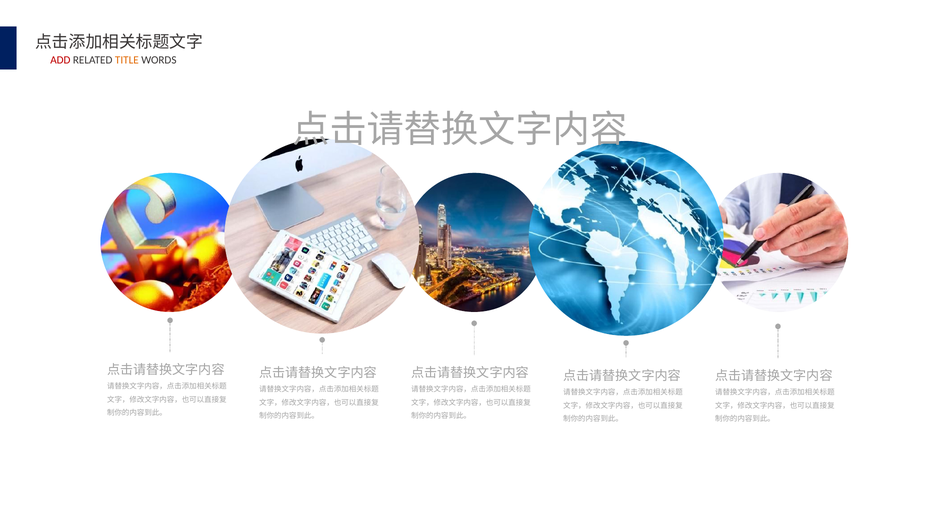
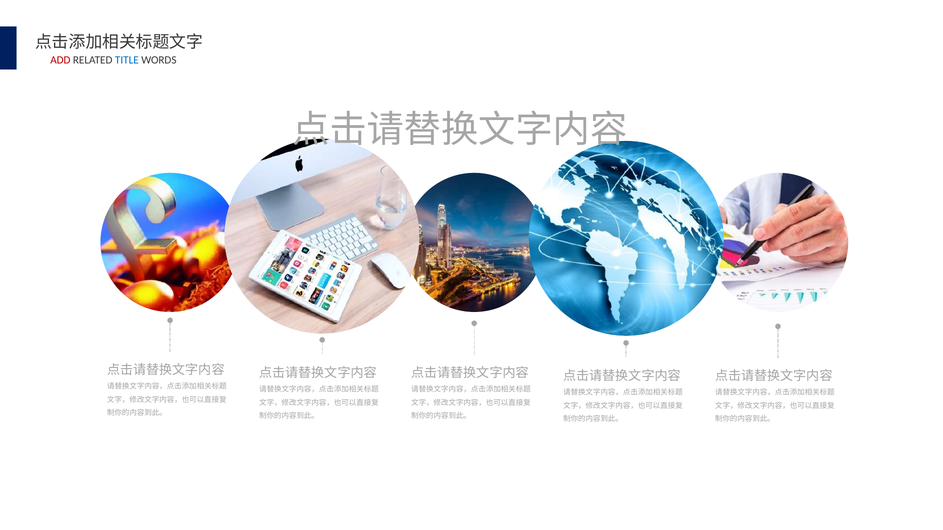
TITLE colour: orange -> blue (127, 60)
